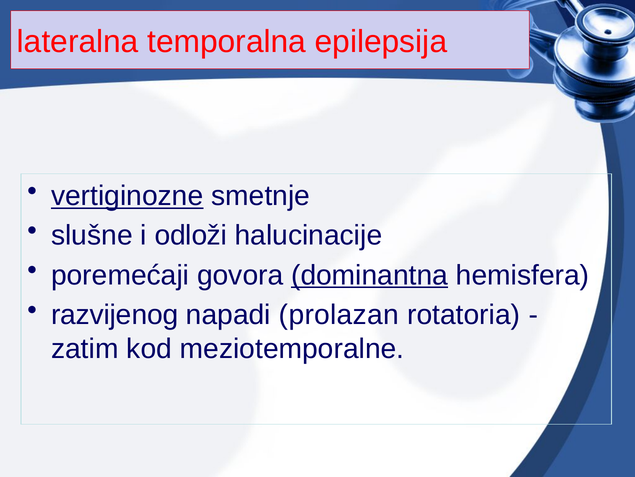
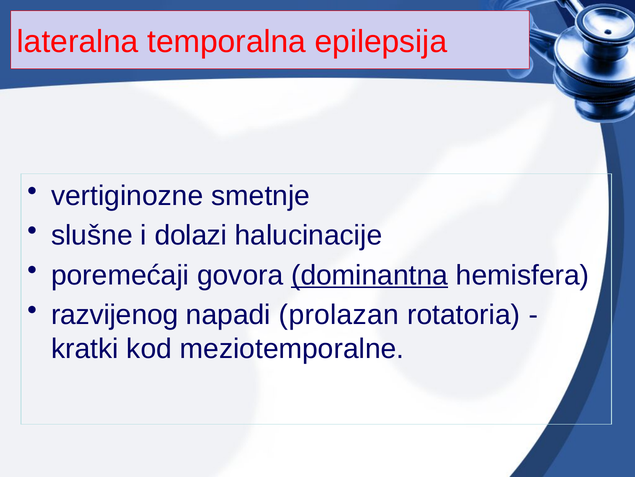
vertiginozne underline: present -> none (127, 196)
odloži: odloži -> dolazi (191, 235)
zatim: zatim -> kratki (85, 348)
